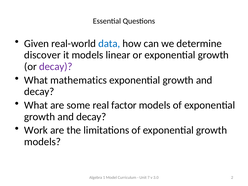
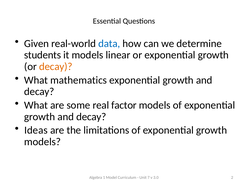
discover: discover -> students (43, 55)
decay colour: purple -> orange (56, 67)
Work: Work -> Ideas (36, 130)
